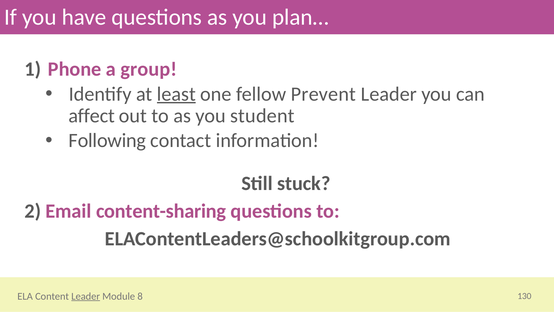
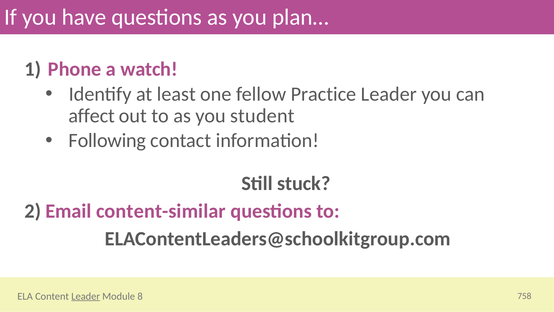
group: group -> watch (149, 69)
least underline: present -> none (176, 94)
Prevent: Prevent -> Practice (324, 94)
content-sharing: content-sharing -> content-similar (161, 211)
130: 130 -> 758 (524, 296)
